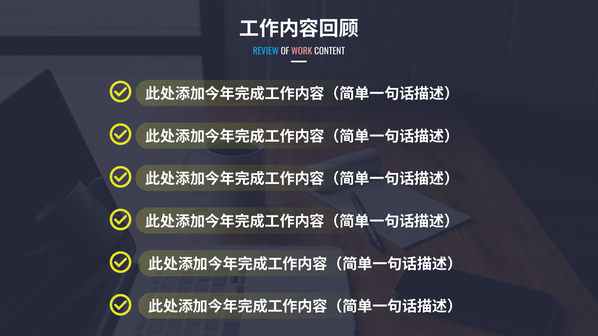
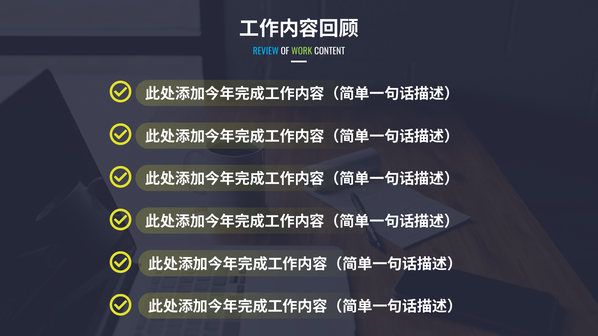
WORK colour: pink -> light green (302, 52)
